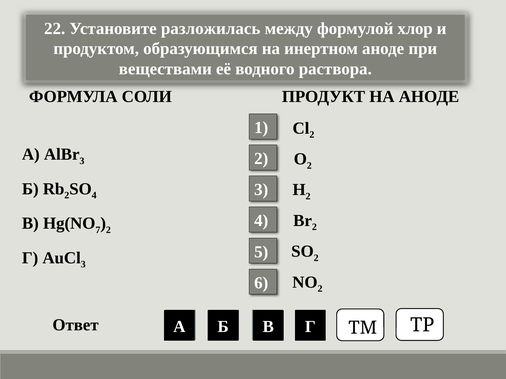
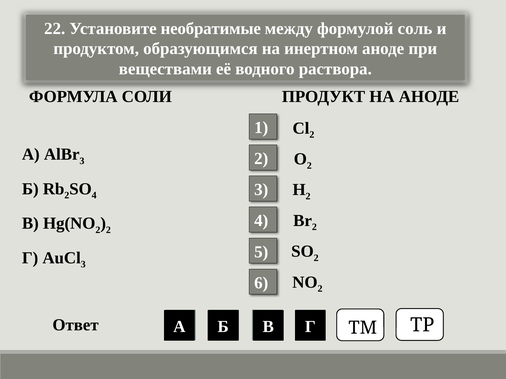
разложилась: разложилась -> необратимые (211, 28)
хлор: хлор -> соль (415, 28)
7: 7 -> 2 (98, 230)
